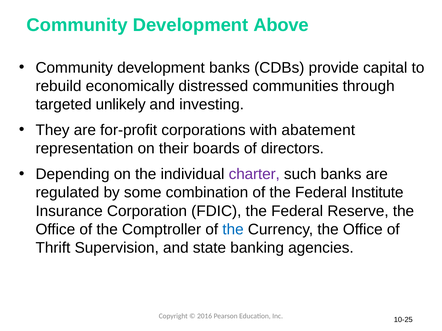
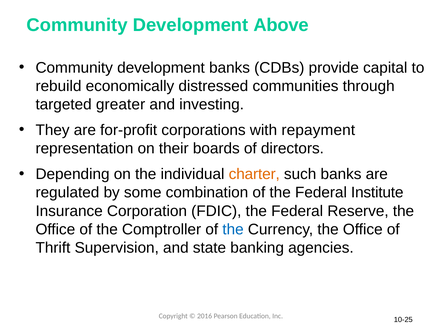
unlikely: unlikely -> greater (121, 105)
abatement: abatement -> repayment (318, 130)
charter colour: purple -> orange (254, 174)
